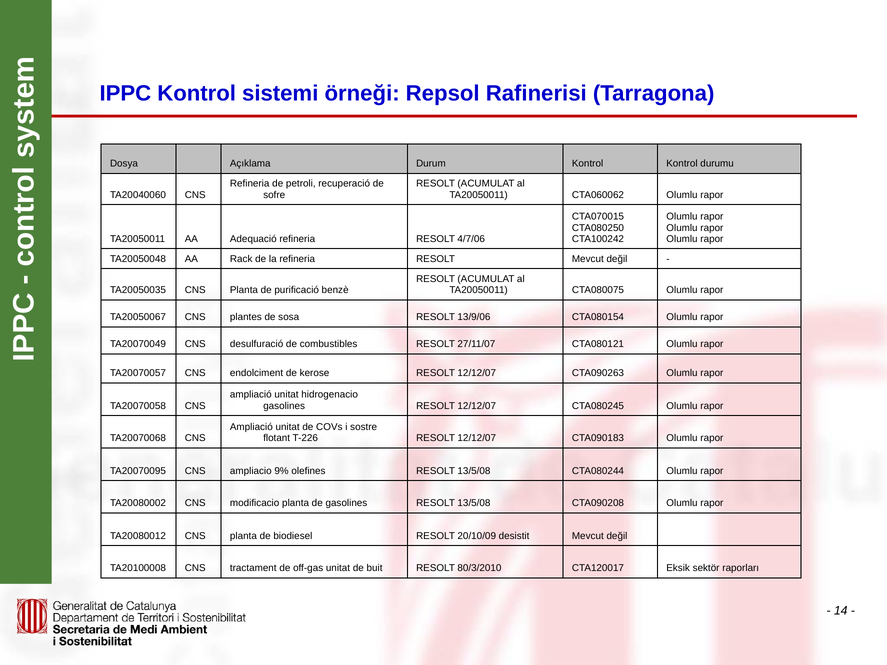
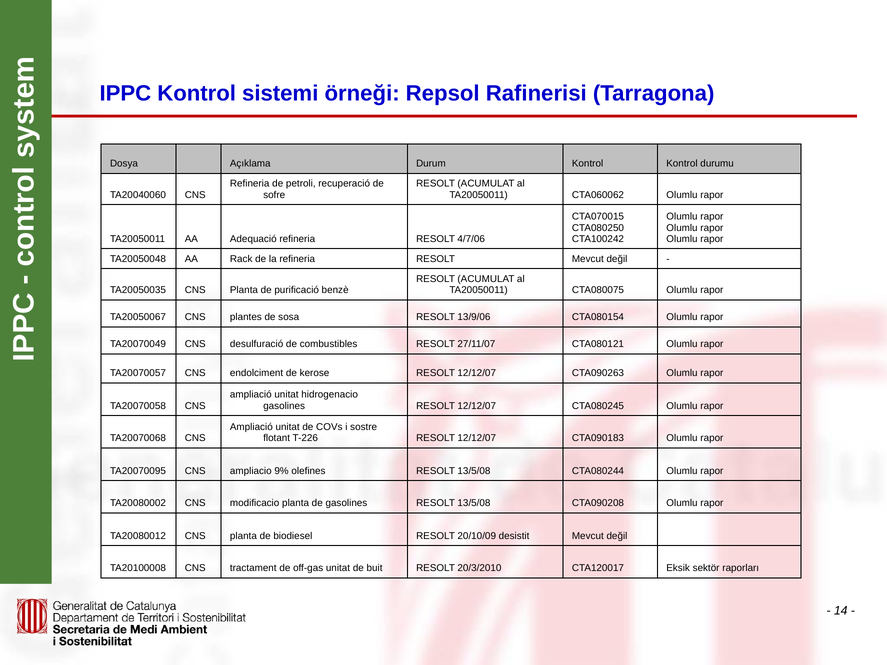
80/3/2010: 80/3/2010 -> 20/3/2010 (479, 568)
